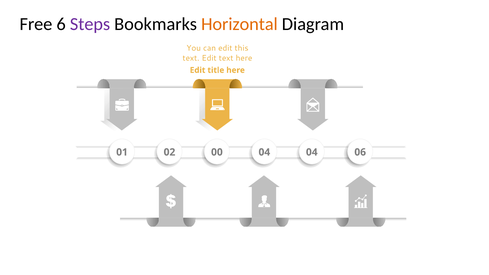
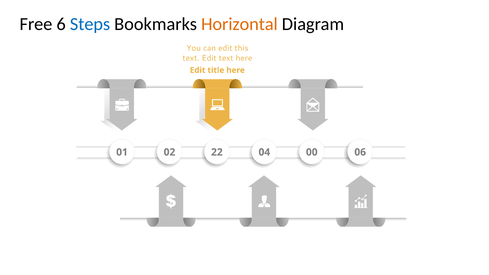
Steps colour: purple -> blue (90, 24)
00: 00 -> 22 (217, 152)
04 04: 04 -> 00 (312, 152)
